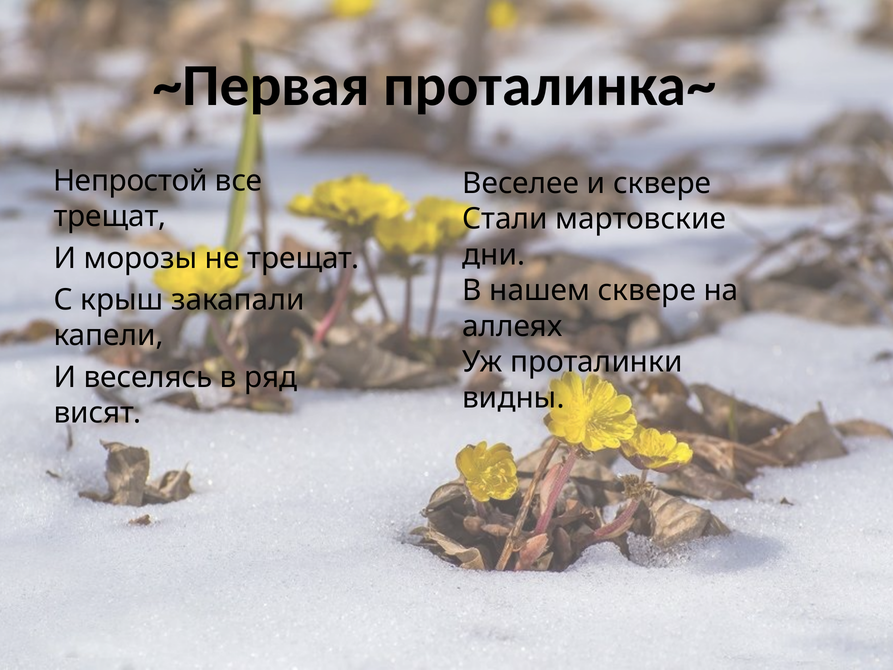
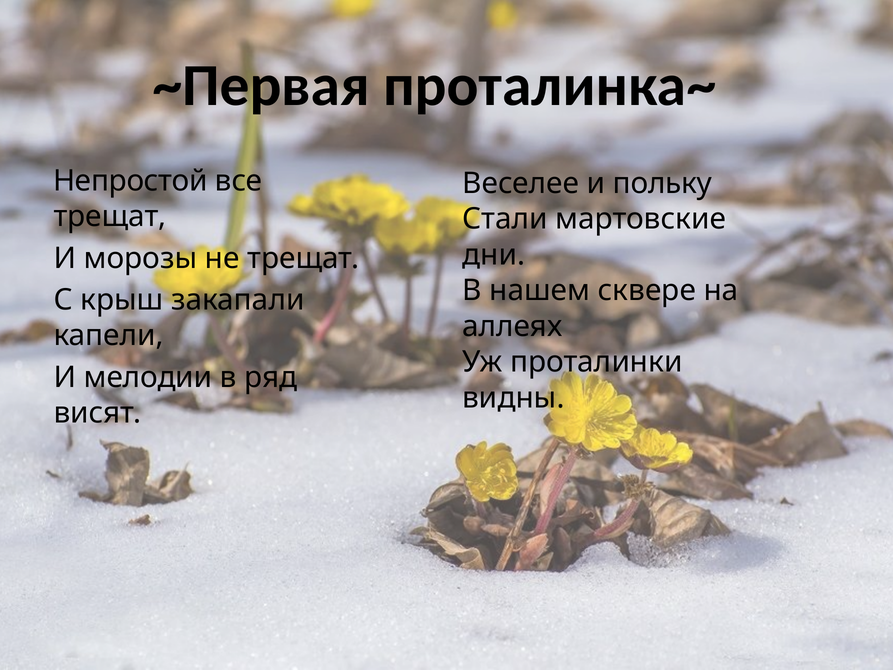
и сквере: сквере -> польку (662, 183)
веселясь: веселясь -> мелодии (148, 377)
